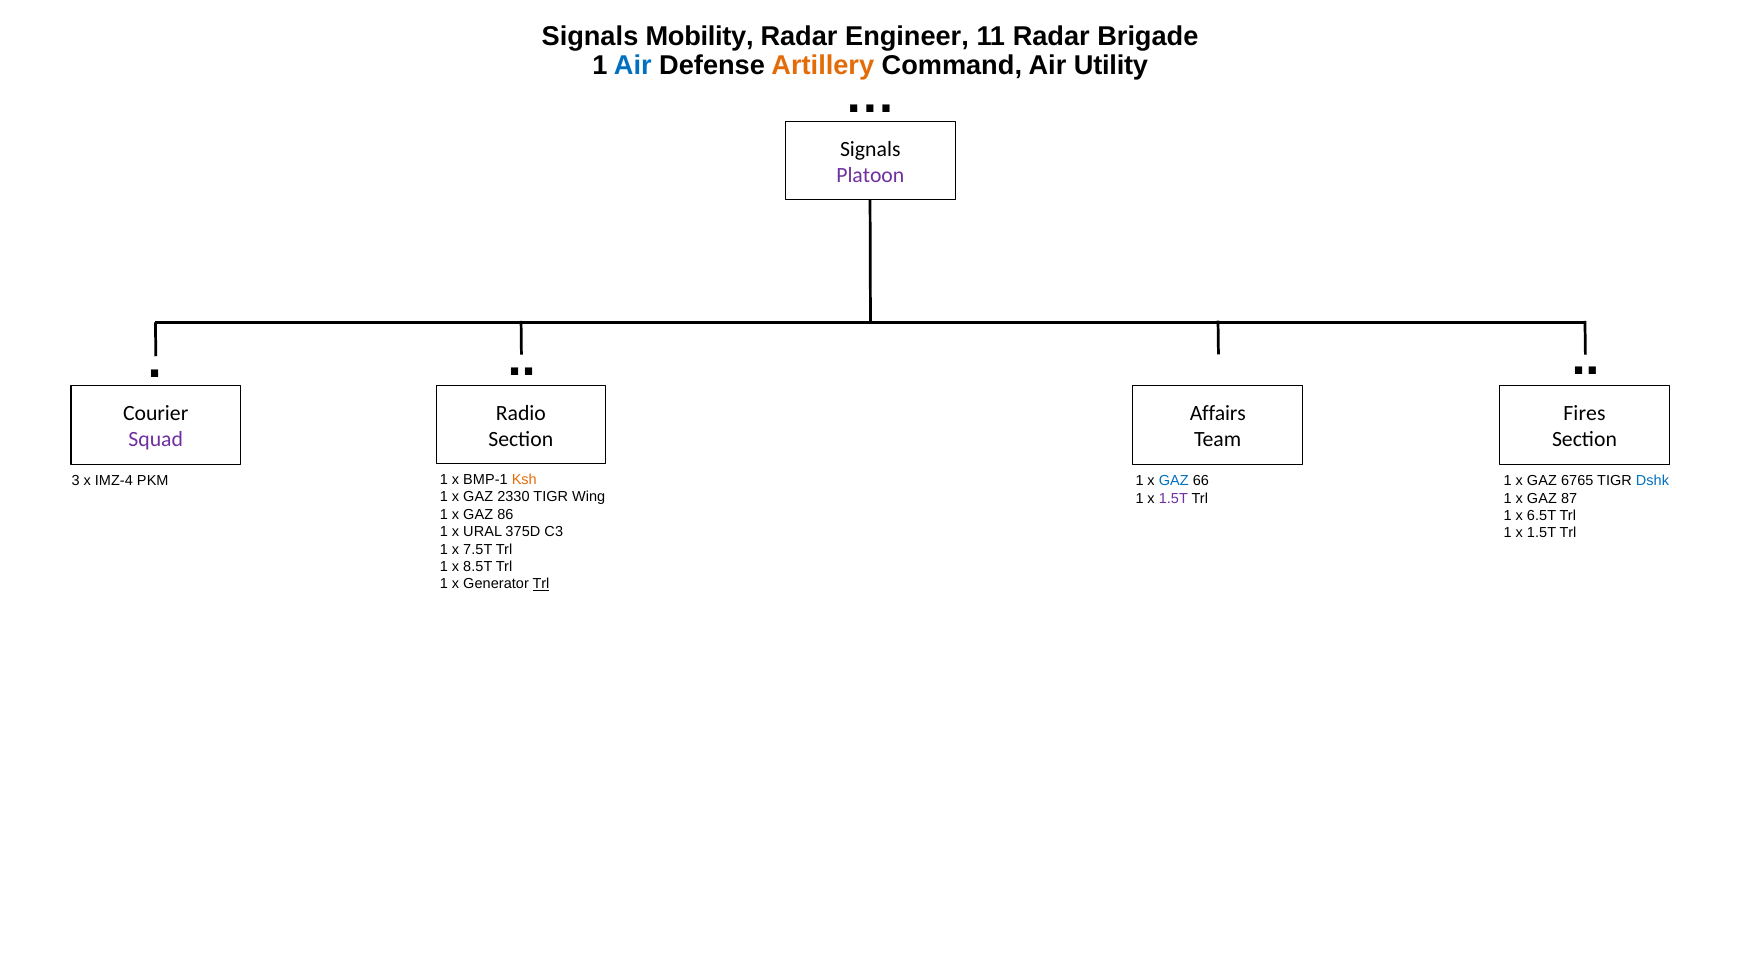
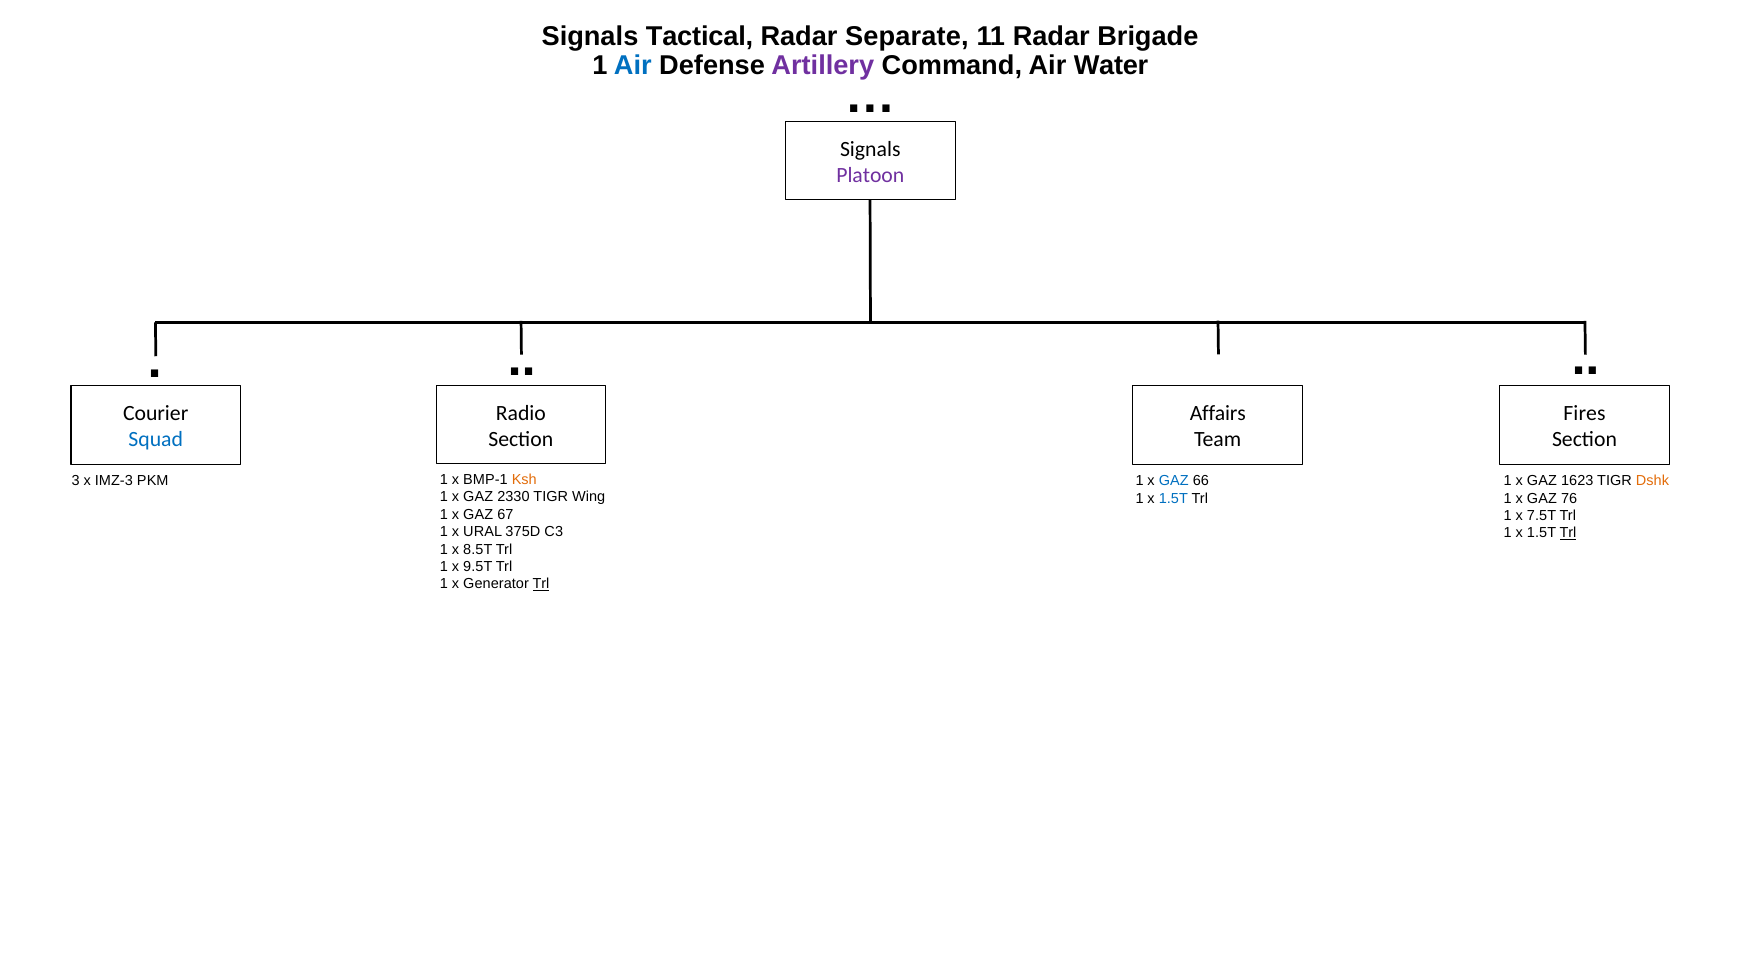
Mobility: Mobility -> Tactical (700, 37)
Engineer: Engineer -> Separate (907, 37)
Artillery colour: orange -> purple (823, 66)
Utility: Utility -> Water (1111, 66)
Squad colour: purple -> blue (156, 440)
IMZ-4: IMZ-4 -> IMZ-3 (114, 481)
6765: 6765 -> 1623 (1577, 481)
Dshk colour: blue -> orange (1653, 481)
1.5T colour: purple -> blue (1173, 499)
87: 87 -> 76 (1569, 499)
86: 86 -> 67 (505, 515)
6.5T: 6.5T -> 7.5T (1542, 516)
Trl underline: none -> present (1568, 533)
7.5T: 7.5T -> 8.5T (478, 549)
8.5T: 8.5T -> 9.5T (478, 567)
